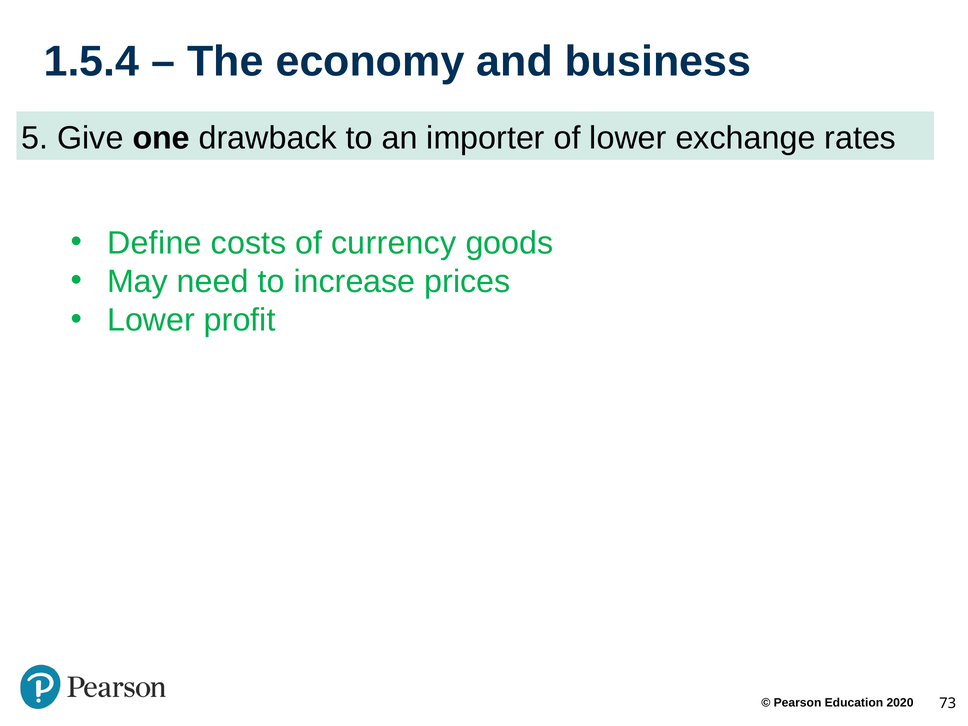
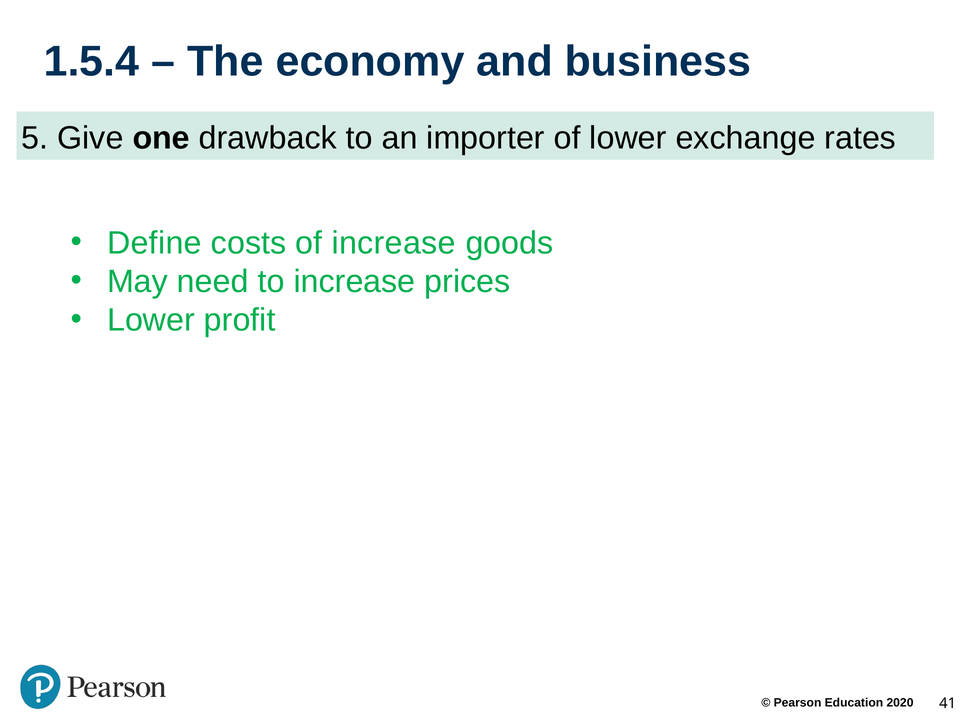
of currency: currency -> increase (394, 243)
73: 73 -> 41 (948, 704)
